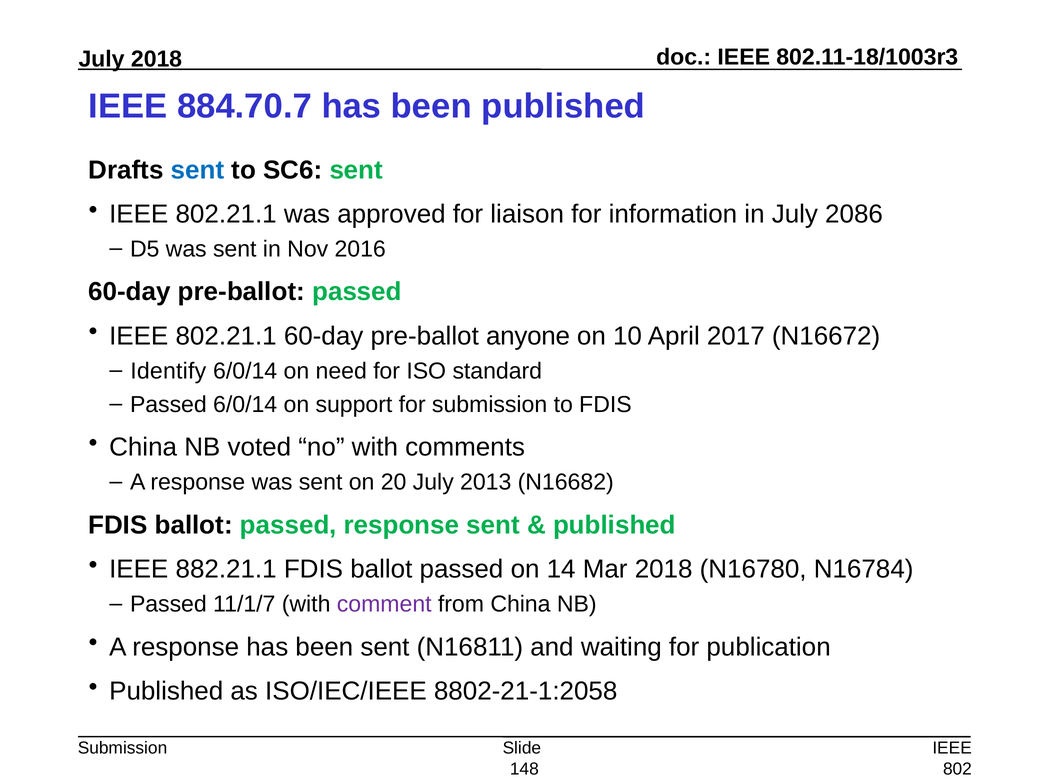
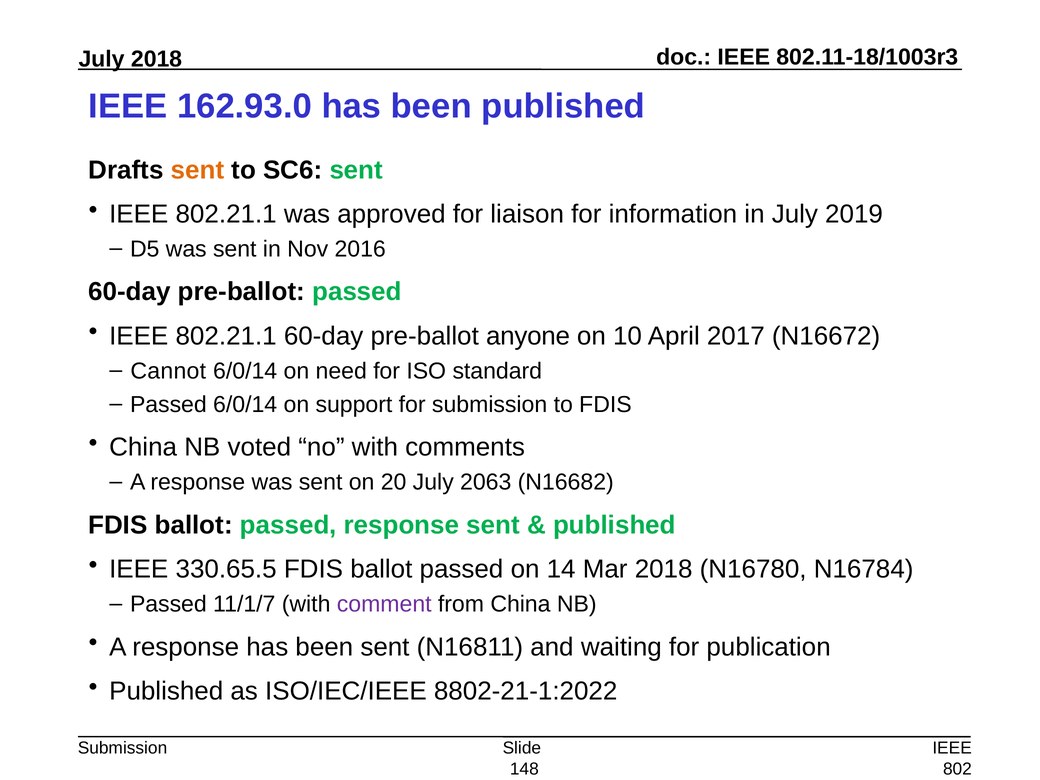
884.70.7: 884.70.7 -> 162.93.0 (244, 106)
sent colour: blue -> orange (198, 170)
2086: 2086 -> 2019 (854, 214)
Identify: Identify -> Cannot (168, 371)
2013: 2013 -> 2063 (486, 482)
882.21.1: 882.21.1 -> 330.65.5 (226, 569)
8802-21-1:2058: 8802-21-1:2058 -> 8802-21-1:2022 (526, 691)
